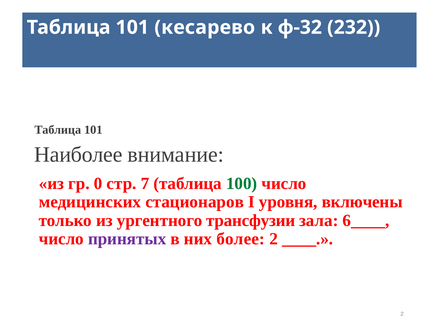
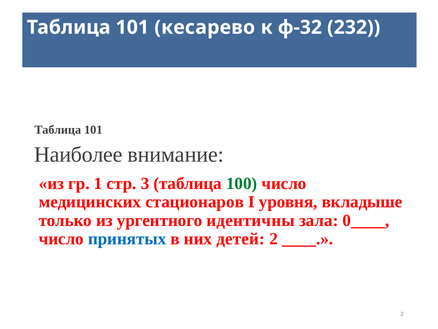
0: 0 -> 1 (98, 183)
7: 7 -> 3 (145, 183)
включены: включены -> вкладыше (362, 202)
трансфузии: трансфузии -> идентичны (251, 220)
6____: 6____ -> 0____ (366, 220)
принятых colour: purple -> blue (127, 238)
более: более -> детей (241, 238)
